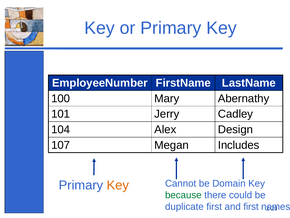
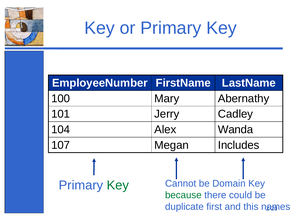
Design: Design -> Wanda (236, 129)
Key colour: orange -> green (118, 185)
and first: first -> this (251, 206)
